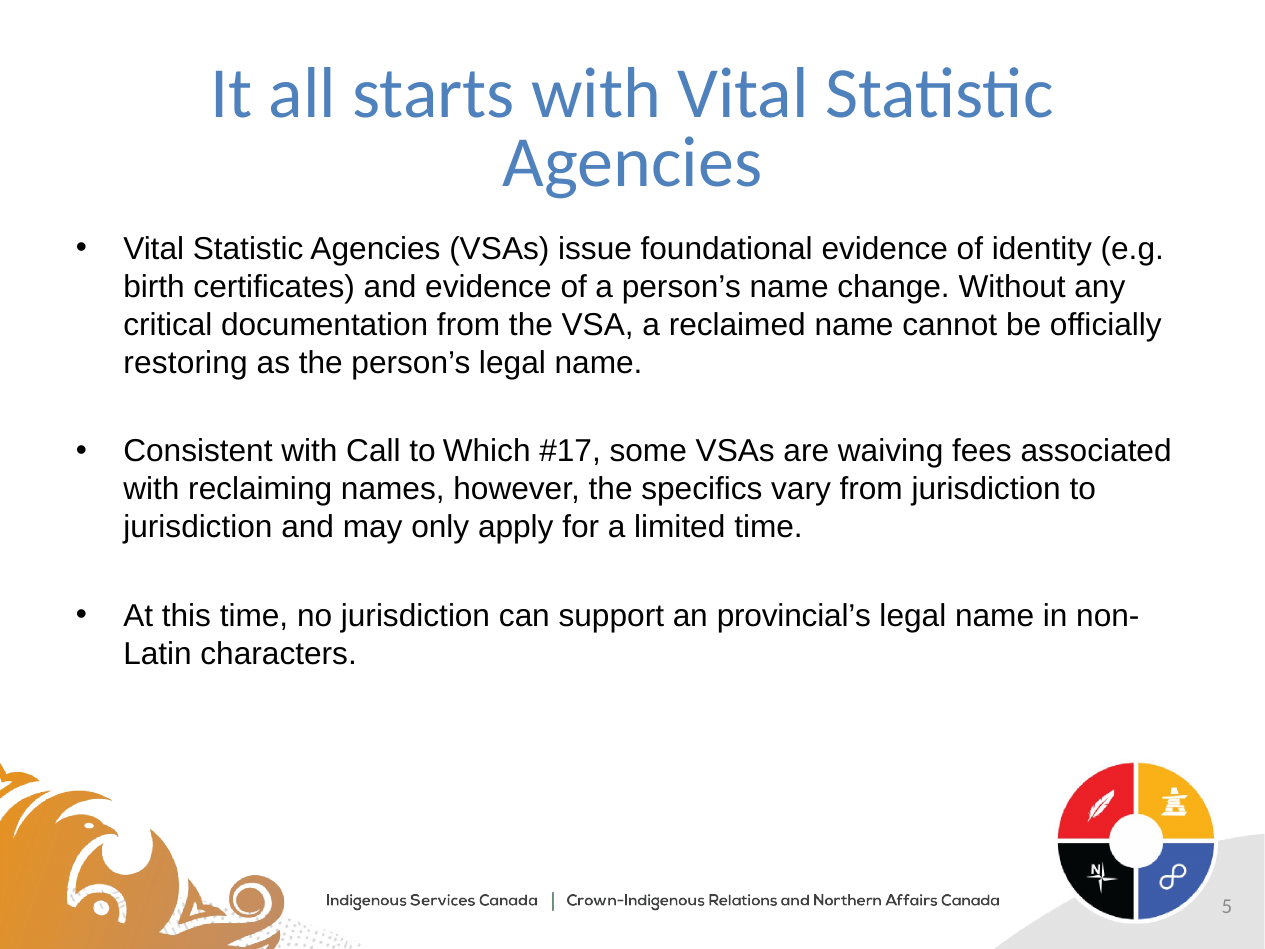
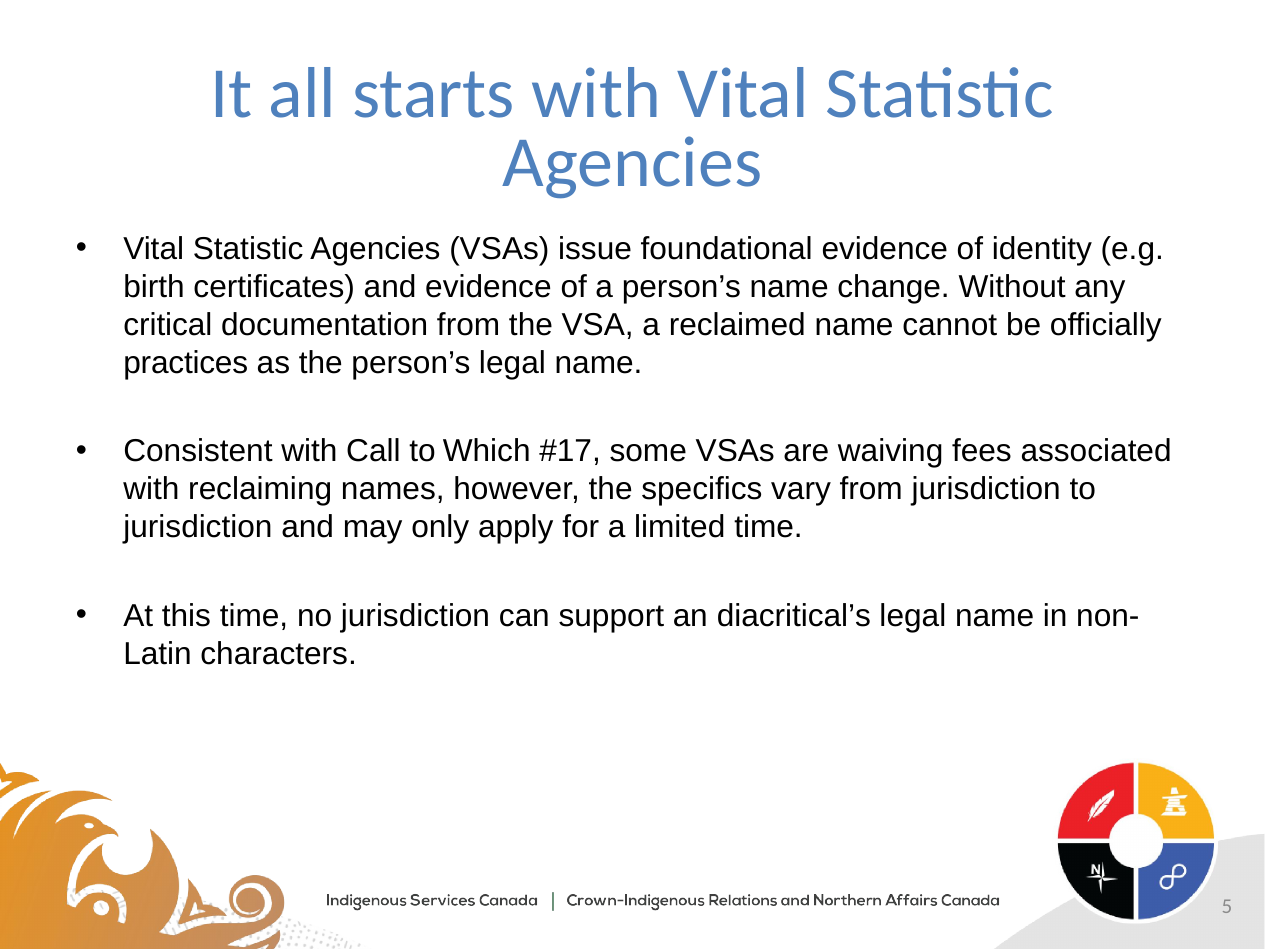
restoring: restoring -> practices (186, 363)
provincial’s: provincial’s -> diacritical’s (794, 616)
